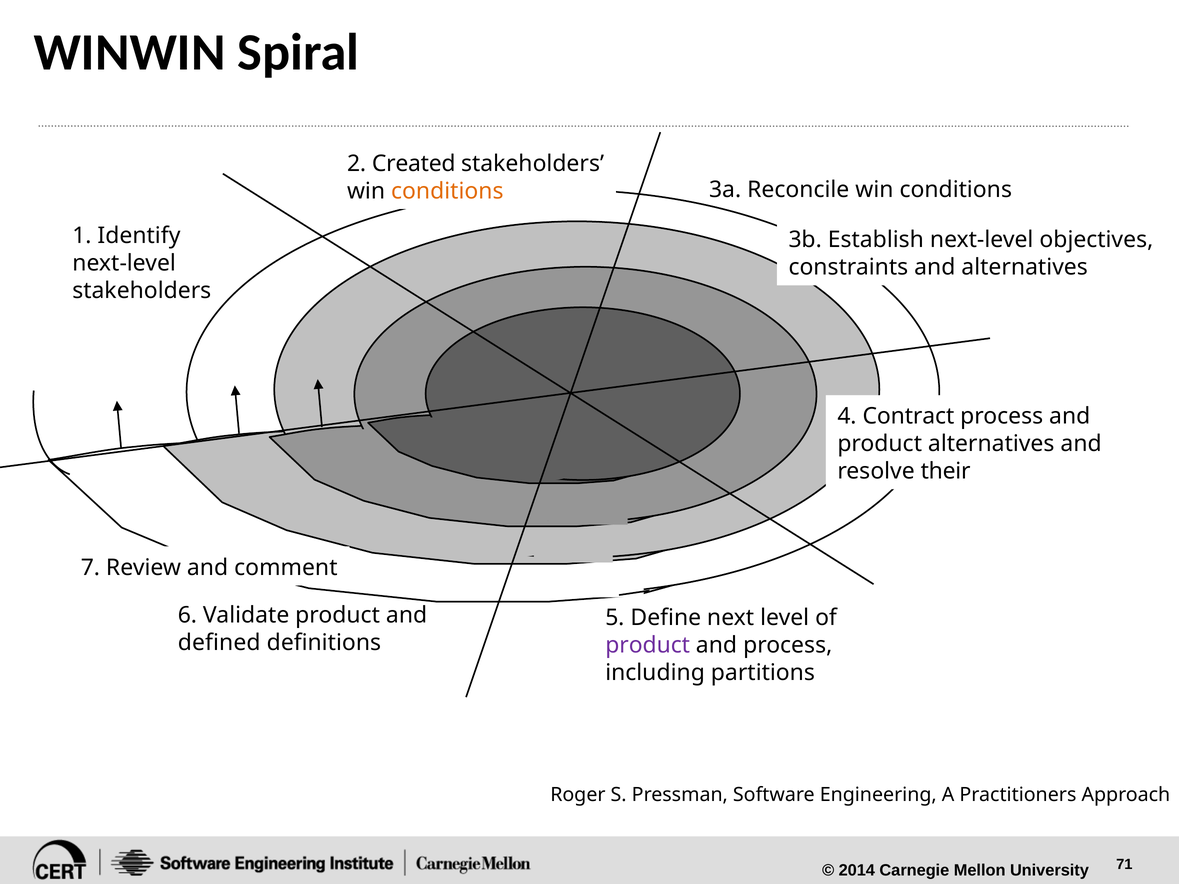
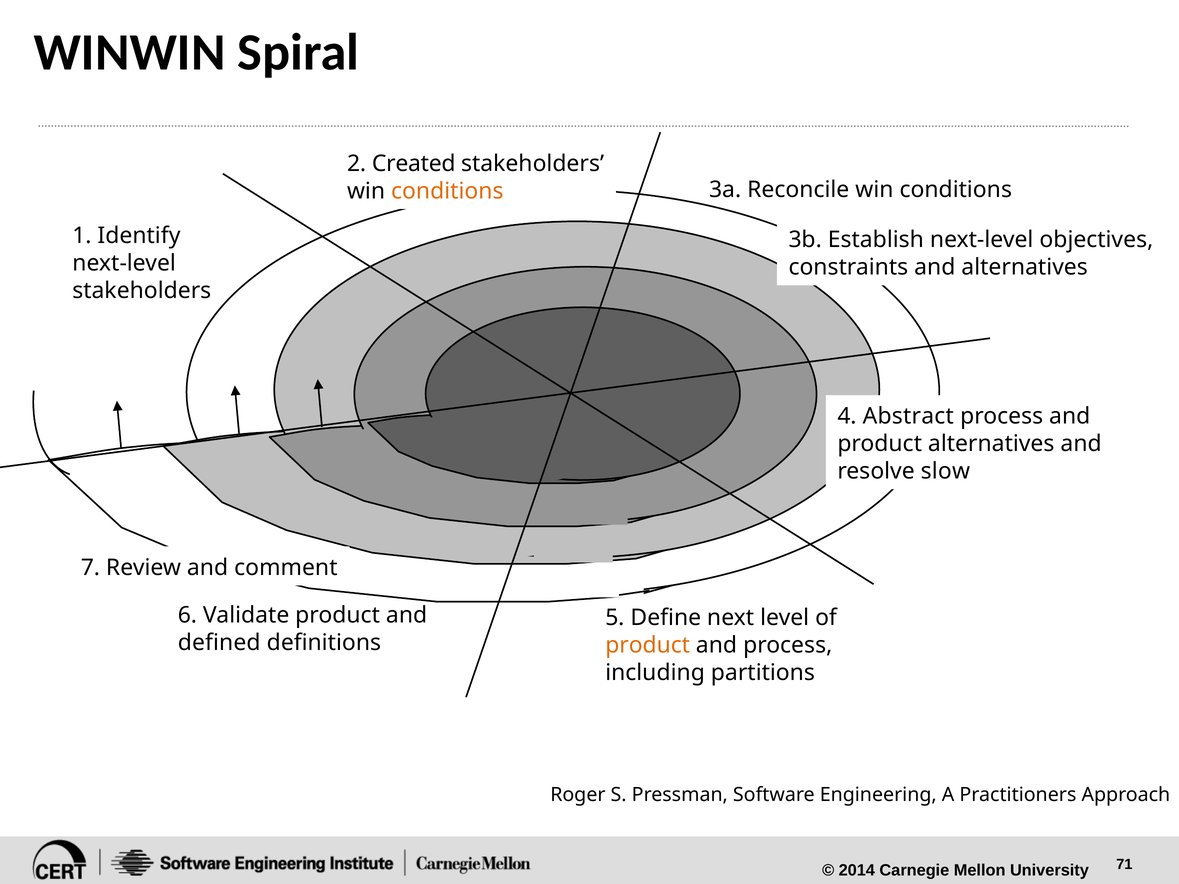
Contract: Contract -> Abstract (908, 416)
their: their -> slow (945, 471)
product colour: purple -> orange (648, 645)
